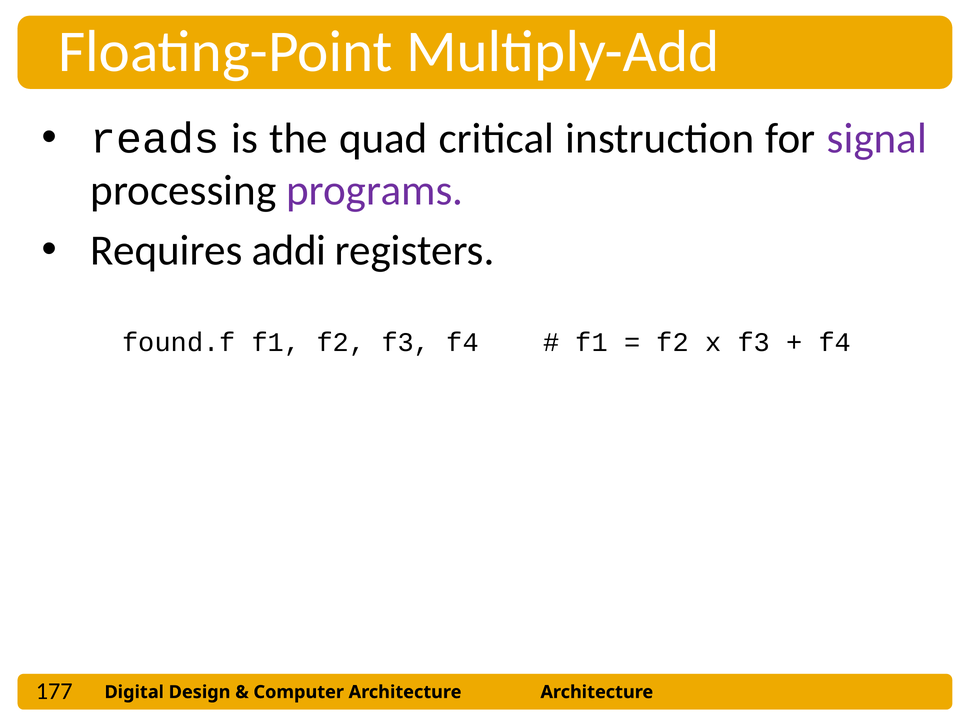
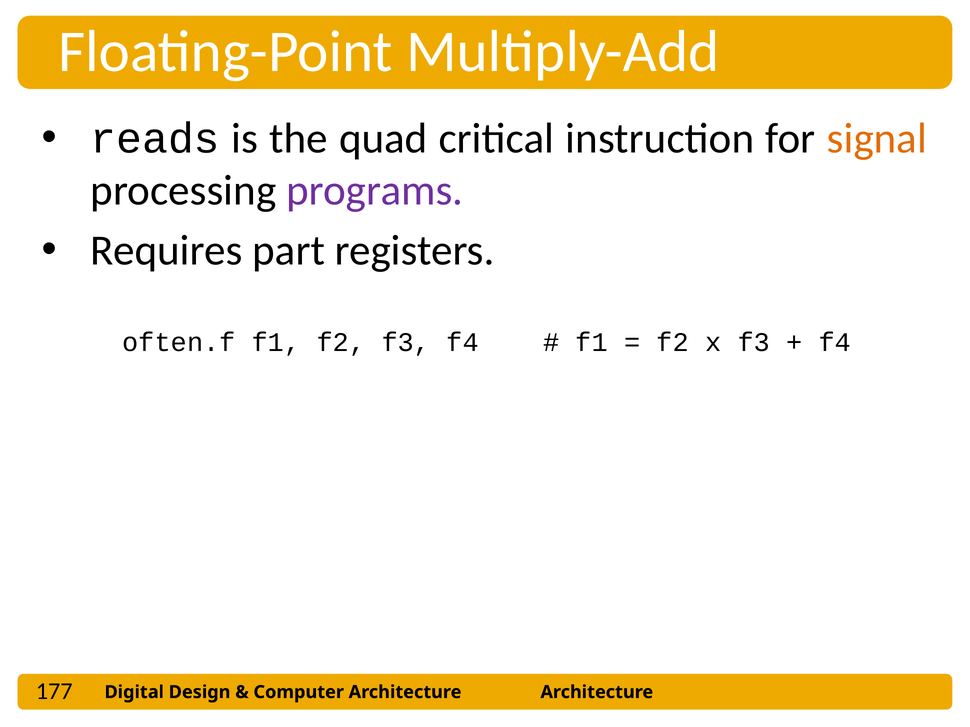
signal colour: purple -> orange (877, 139)
addi: addi -> part (289, 251)
found.f: found.f -> often.f (179, 342)
